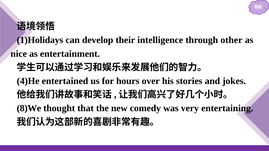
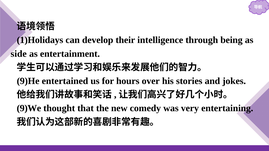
other: other -> being (231, 40)
nice: nice -> side (19, 54)
4)He: 4)He -> 9)He (28, 81)
8)We: 8)We -> 9)We (29, 108)
